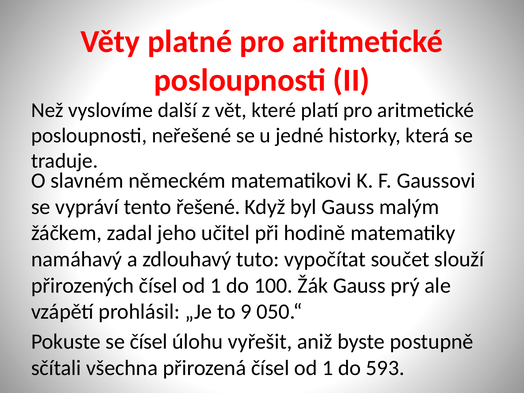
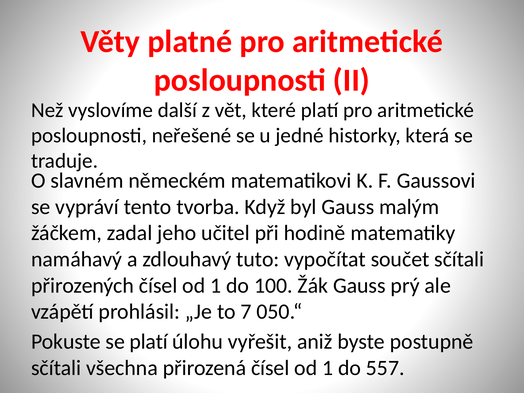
řešené: řešené -> tvorba (208, 207)
součet slouží: slouží -> sčítali (459, 259)
9: 9 -> 7 (246, 312)
se čísel: čísel -> platí (149, 342)
593: 593 -> 557 (385, 368)
